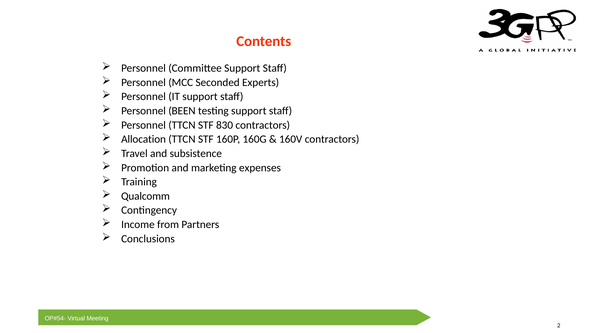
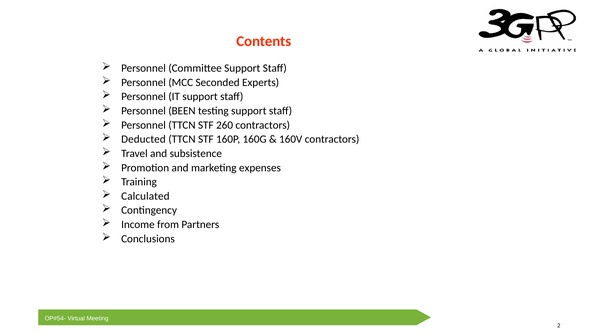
830: 830 -> 260 (225, 125)
Allocation: Allocation -> Deducted (143, 139)
Qualcomm: Qualcomm -> Calculated (145, 196)
